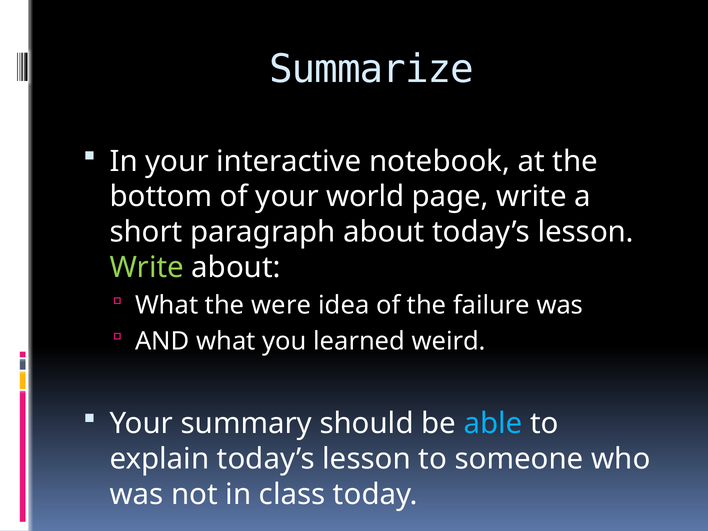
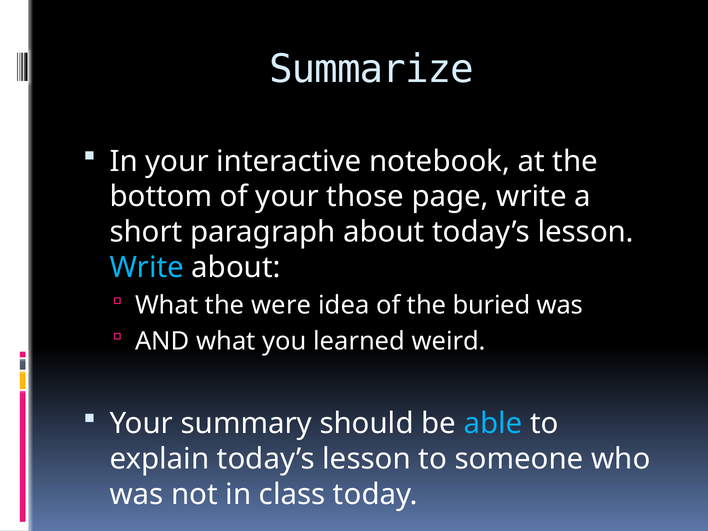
world: world -> those (365, 197)
Write colour: light green -> light blue (147, 268)
failure: failure -> buried (492, 305)
